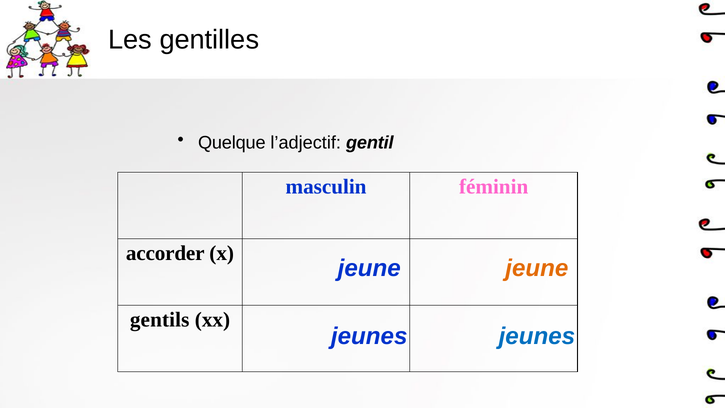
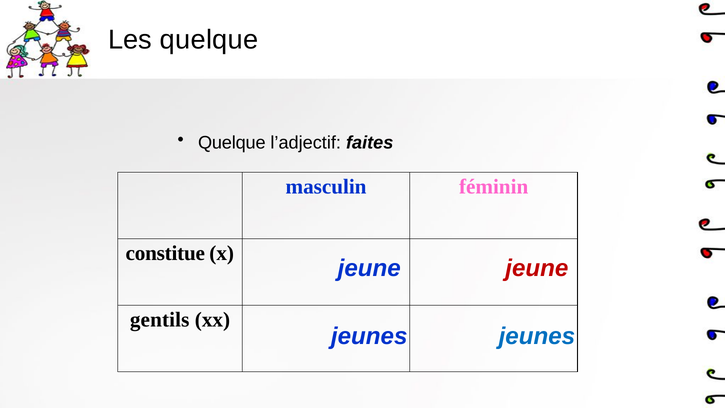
Les gentilles: gentilles -> quelque (209, 40)
gentil: gentil -> faites (370, 143)
accorder: accorder -> constitue (165, 253)
jeune colour: orange -> red (537, 268)
